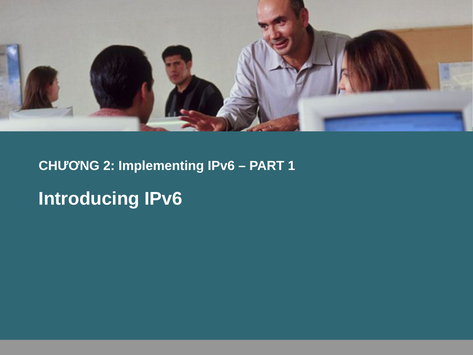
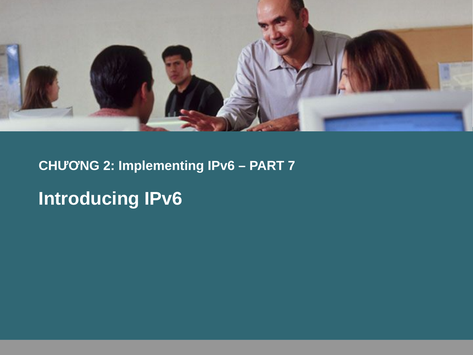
1: 1 -> 7 (292, 166)
